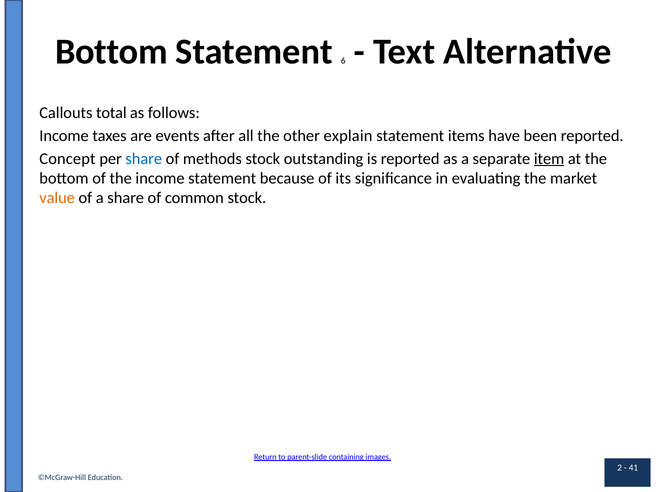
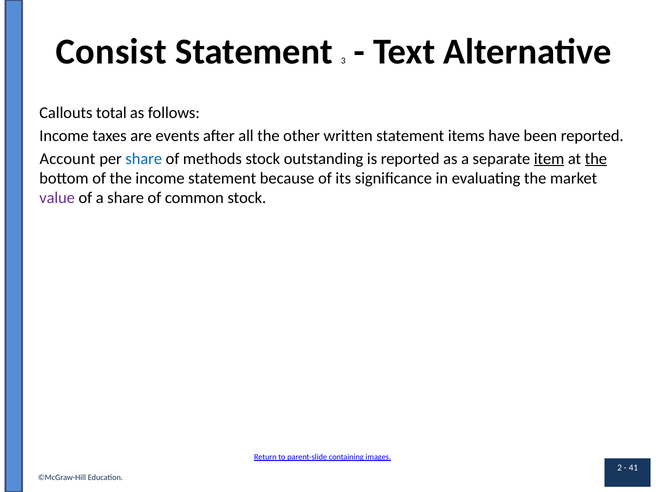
Bottom: Bottom -> Consist (111, 52)
6: 6 -> 3 (343, 61)
explain: explain -> written (348, 136)
Concept: Concept -> Account (67, 159)
the underline: none -> present (596, 159)
value colour: orange -> purple (57, 198)
